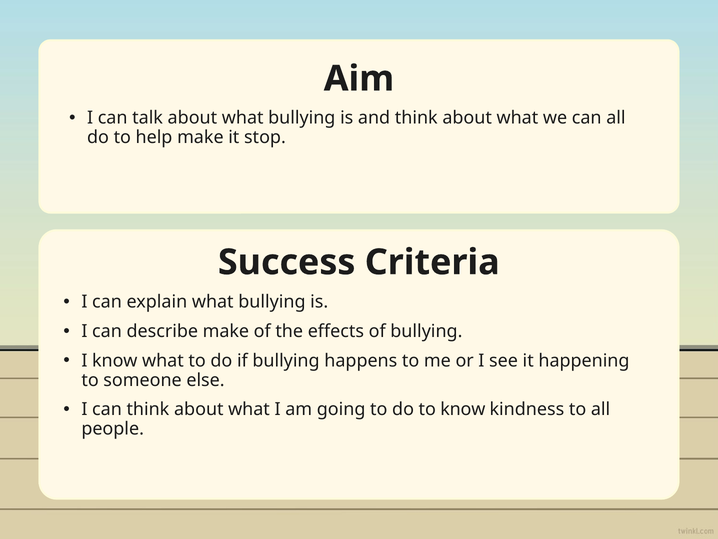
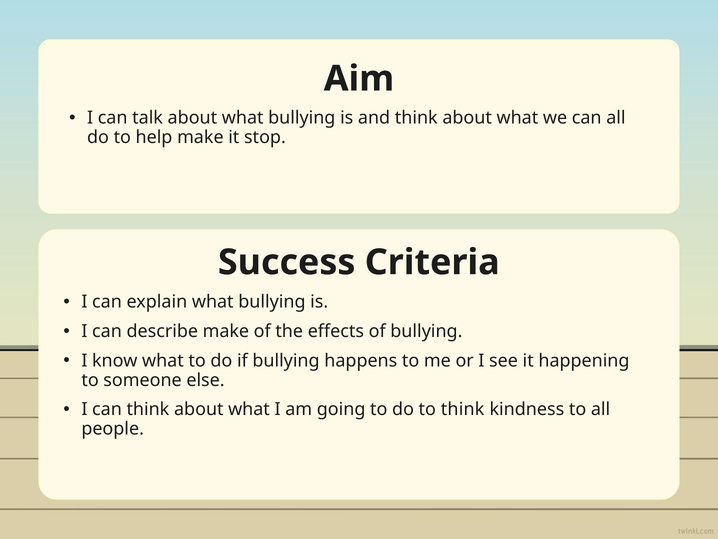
to know: know -> think (463, 409)
